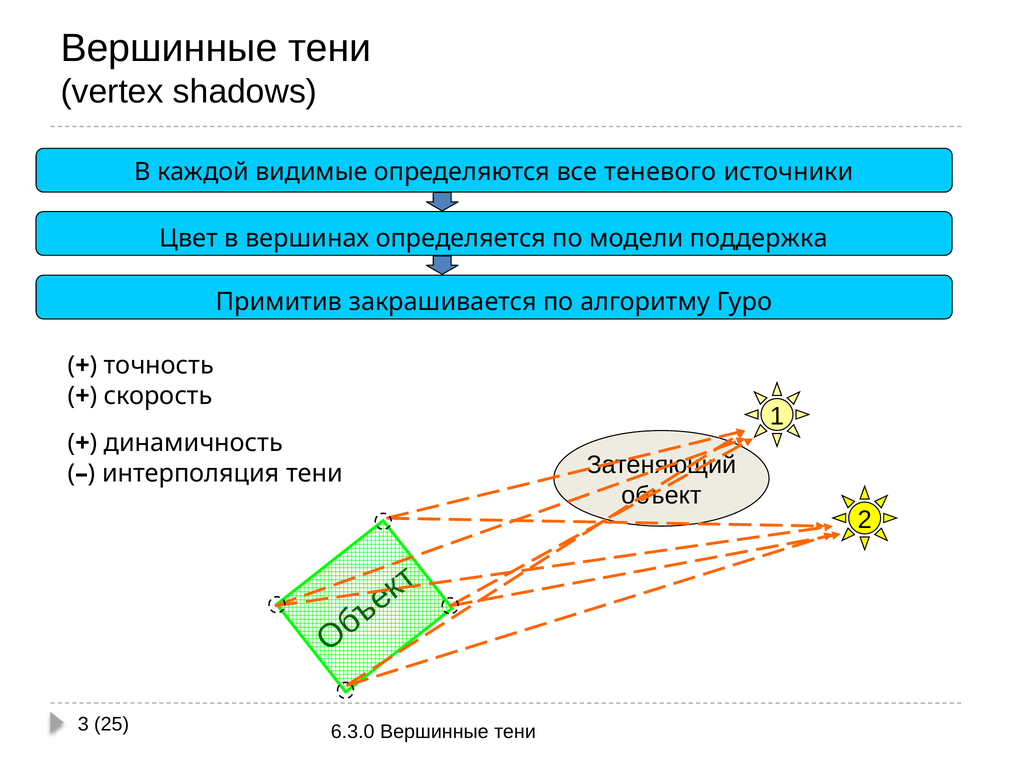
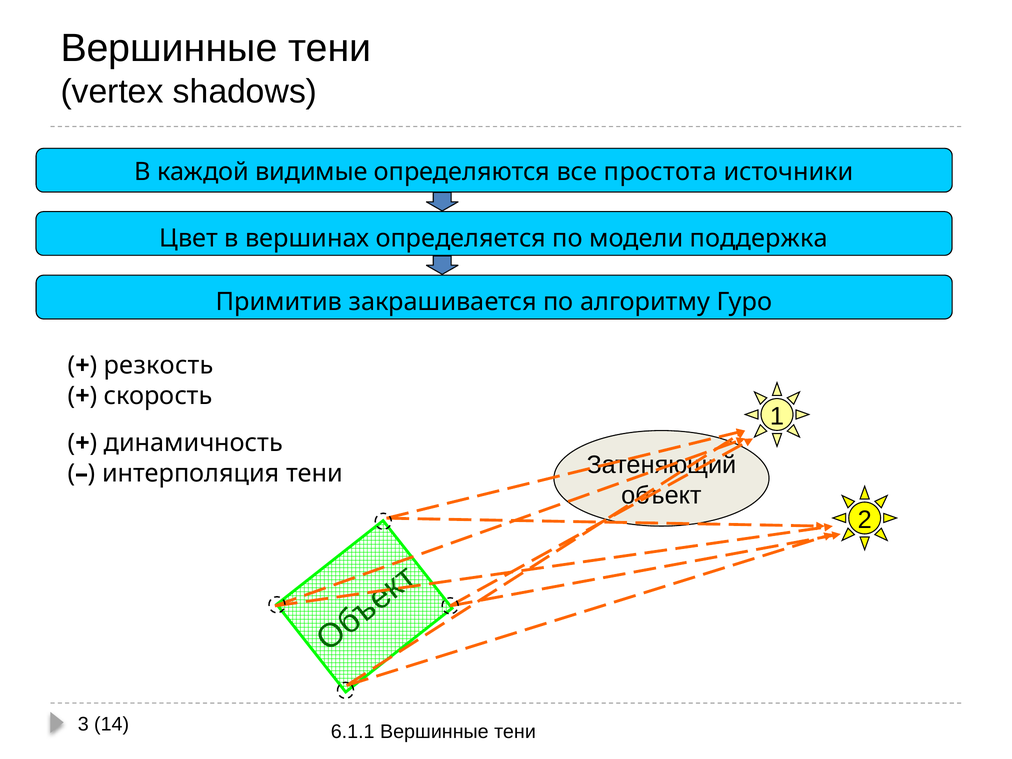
теневого: теневого -> простота (660, 172)
точность: точность -> резкость (159, 365)
25: 25 -> 14 (112, 724)
6.3.0: 6.3.0 -> 6.1.1 (353, 732)
